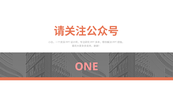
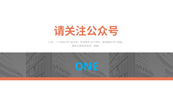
ONE colour: pink -> light blue (86, 66)
